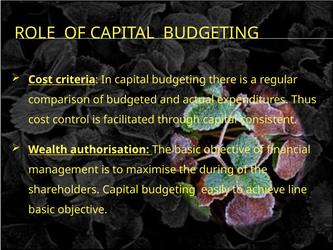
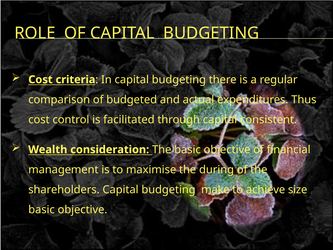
authorisation: authorisation -> consideration (110, 149)
easily: easily -> make (215, 189)
line: line -> size (298, 189)
